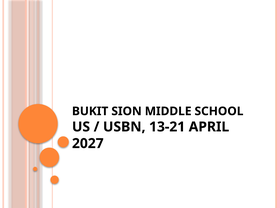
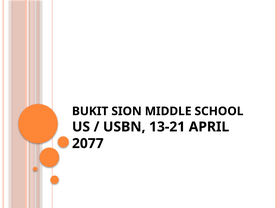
2027: 2027 -> 2077 (88, 143)
